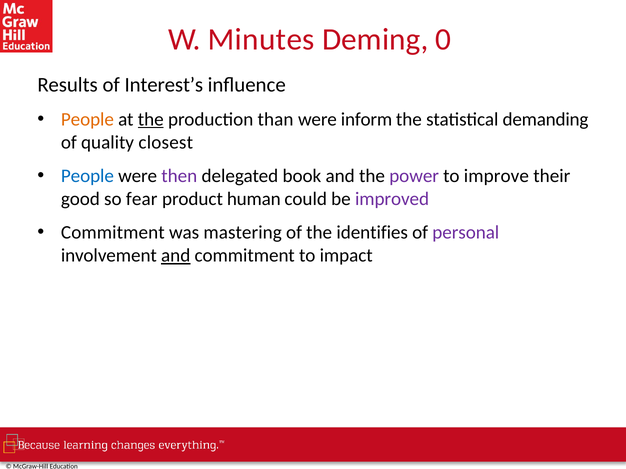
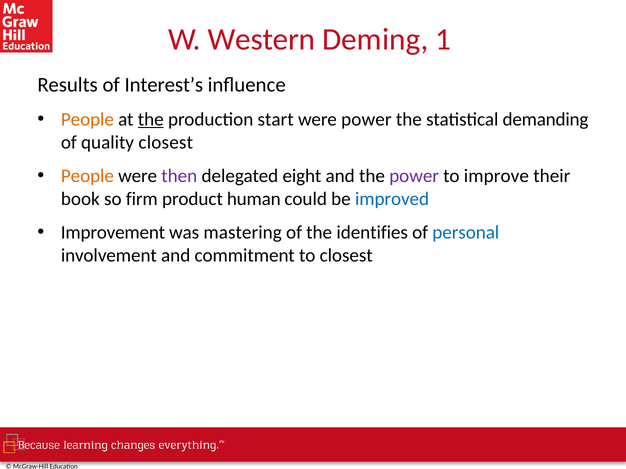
Minutes: Minutes -> Western (262, 40)
0: 0 -> 1 (443, 40)
than: than -> start (276, 120)
were inform: inform -> power (366, 120)
People colour: blue -> orange (87, 176)
book: book -> eight (302, 176)
good: good -> book (80, 199)
fear: fear -> firm (142, 199)
improved colour: purple -> blue (392, 199)
Commitment: Commitment -> Improvement (113, 233)
personal colour: purple -> blue (466, 233)
and underline: present -> none (176, 256)
to impact: impact -> closest (346, 256)
